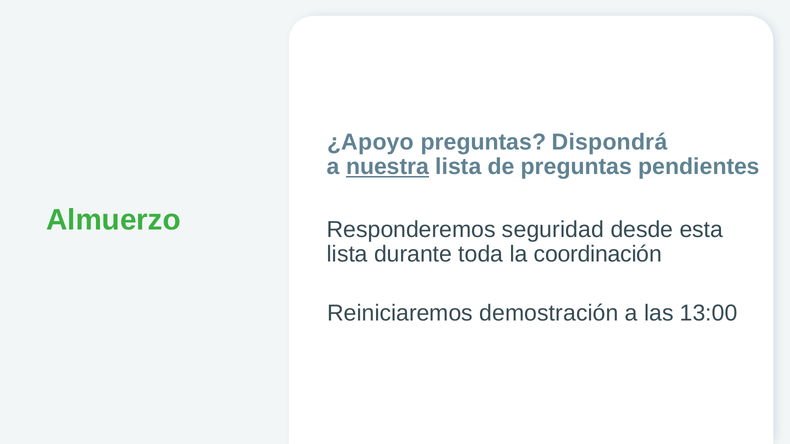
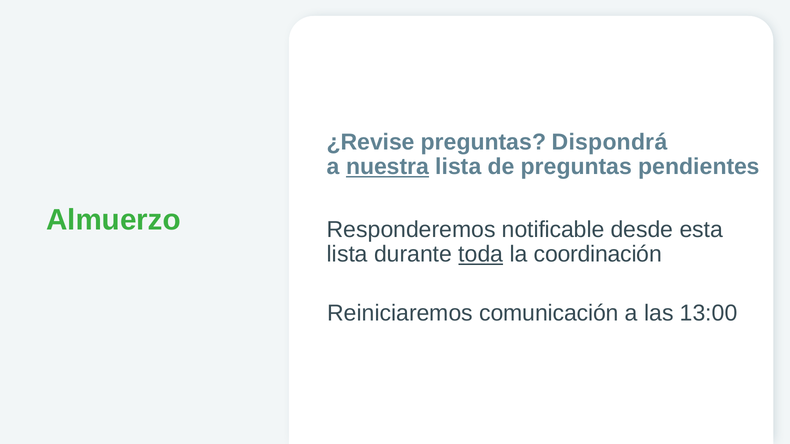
¿Apoyo: ¿Apoyo -> ¿Revise (371, 142)
seguridad: seguridad -> notificable (553, 230)
toda underline: none -> present (481, 255)
demostración: demostración -> comunicación (549, 313)
